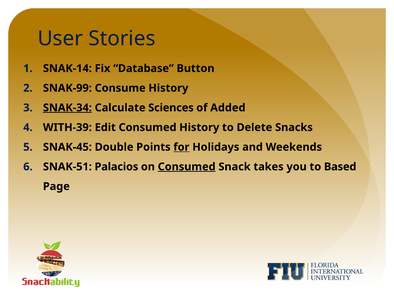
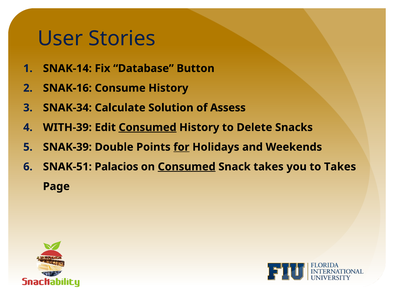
SNAK-99: SNAK-99 -> SNAK-16 (67, 88)
SNAK-34 underline: present -> none (67, 108)
Sciences: Sciences -> Solution (171, 108)
Added: Added -> Assess (228, 108)
Consumed underline: none -> present (148, 128)
SNAK-45: SNAK-45 -> SNAK-39 (67, 147)
to Based: Based -> Takes (340, 167)
